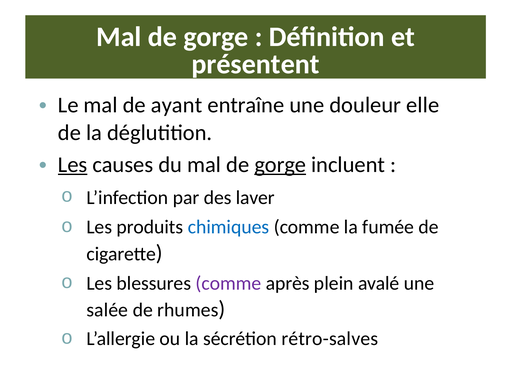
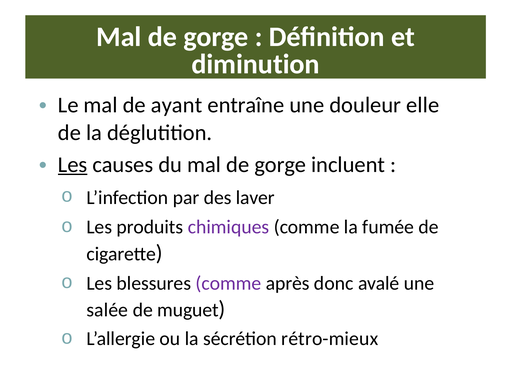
présentent: présentent -> diminution (256, 64)
gorge underline: present -> none (280, 165)
chimiques colour: blue -> purple (229, 227)
plein: plein -> donc (334, 283)
rhumes: rhumes -> muguet (188, 310)
rétro-salves: rétro-salves -> rétro-mieux (330, 339)
